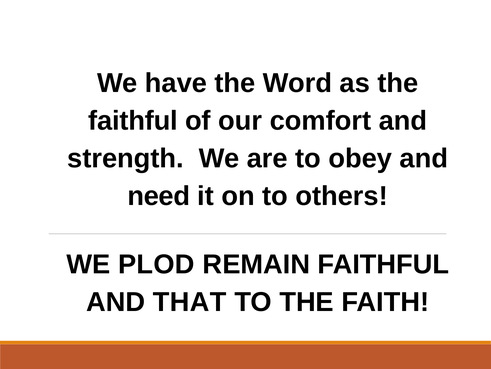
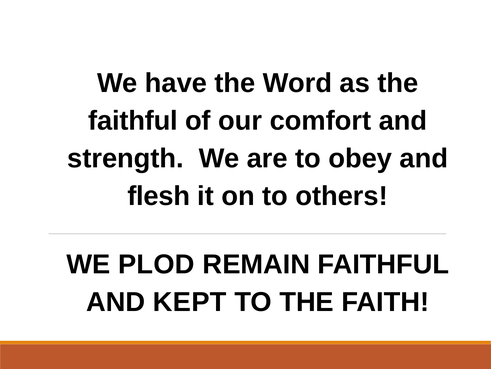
need: need -> flesh (159, 196)
THAT: THAT -> KEPT (190, 302)
